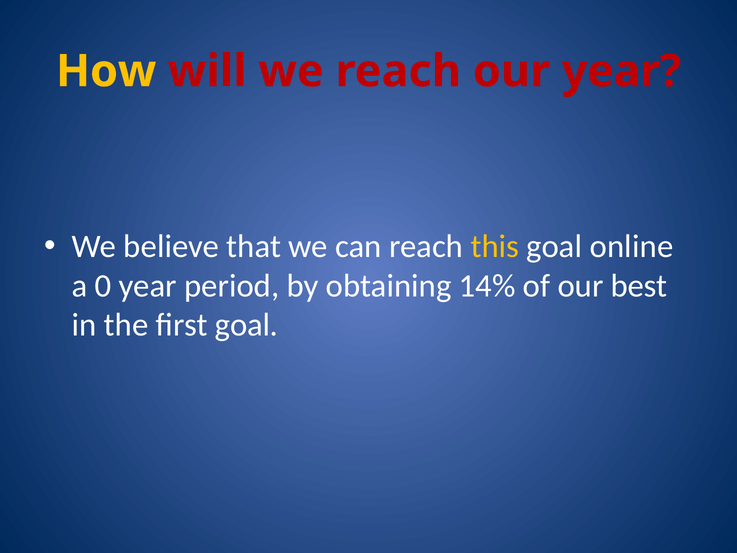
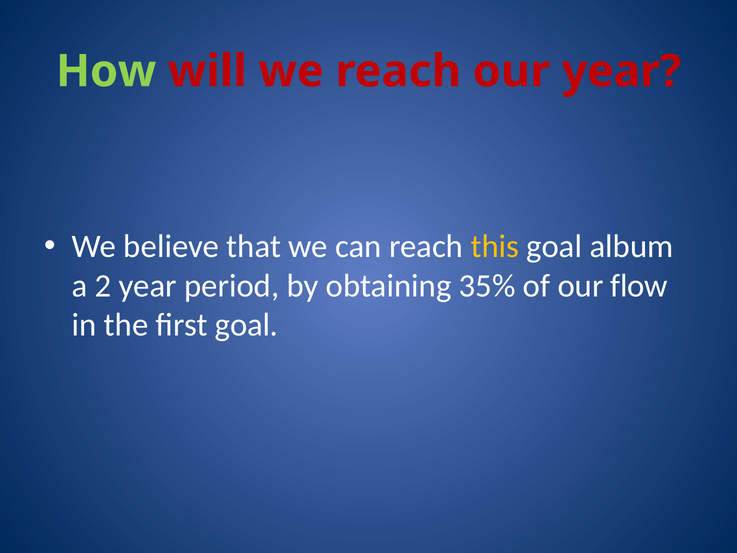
How colour: yellow -> light green (106, 71)
online: online -> album (632, 246)
0: 0 -> 2 (103, 286)
14%: 14% -> 35% (487, 286)
best: best -> flow (639, 286)
